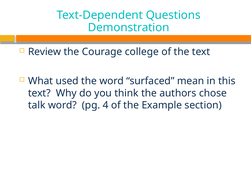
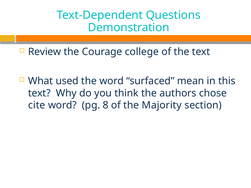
talk: talk -> cite (37, 105)
4: 4 -> 8 (106, 105)
Example: Example -> Majority (162, 105)
